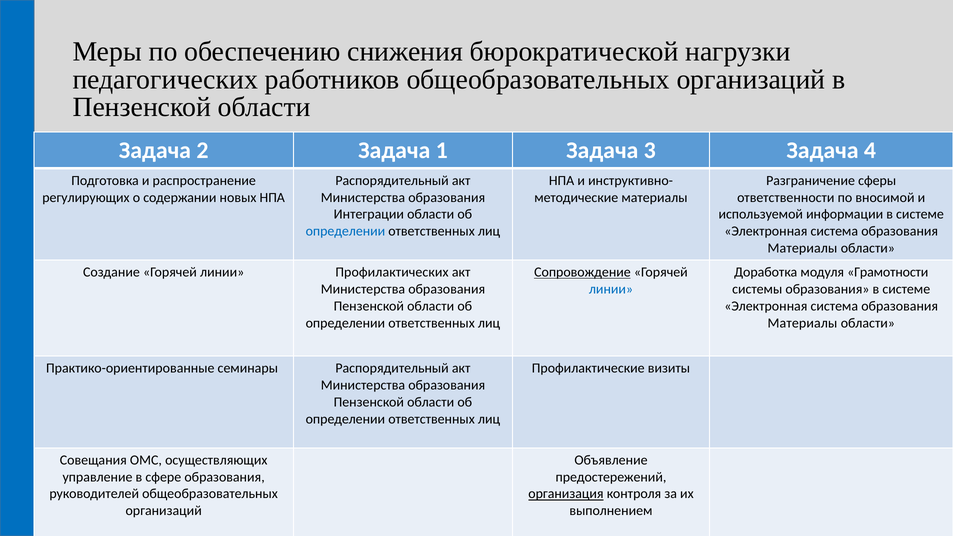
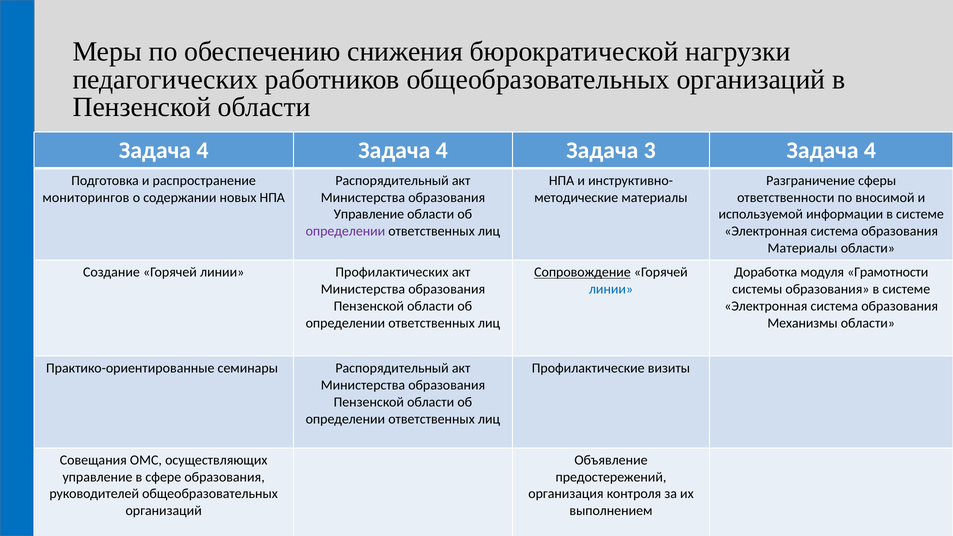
2: 2 -> 4 (202, 150)
1: 1 -> 4 (442, 150)
регулирующих: регулирующих -> мониторингов (86, 198)
Интеграции: Интеграции -> Управление (369, 214)
определении colour: blue -> purple (345, 231)
Материалы: Материалы -> Механизмы (803, 323)
организация underline: present -> none (566, 494)
